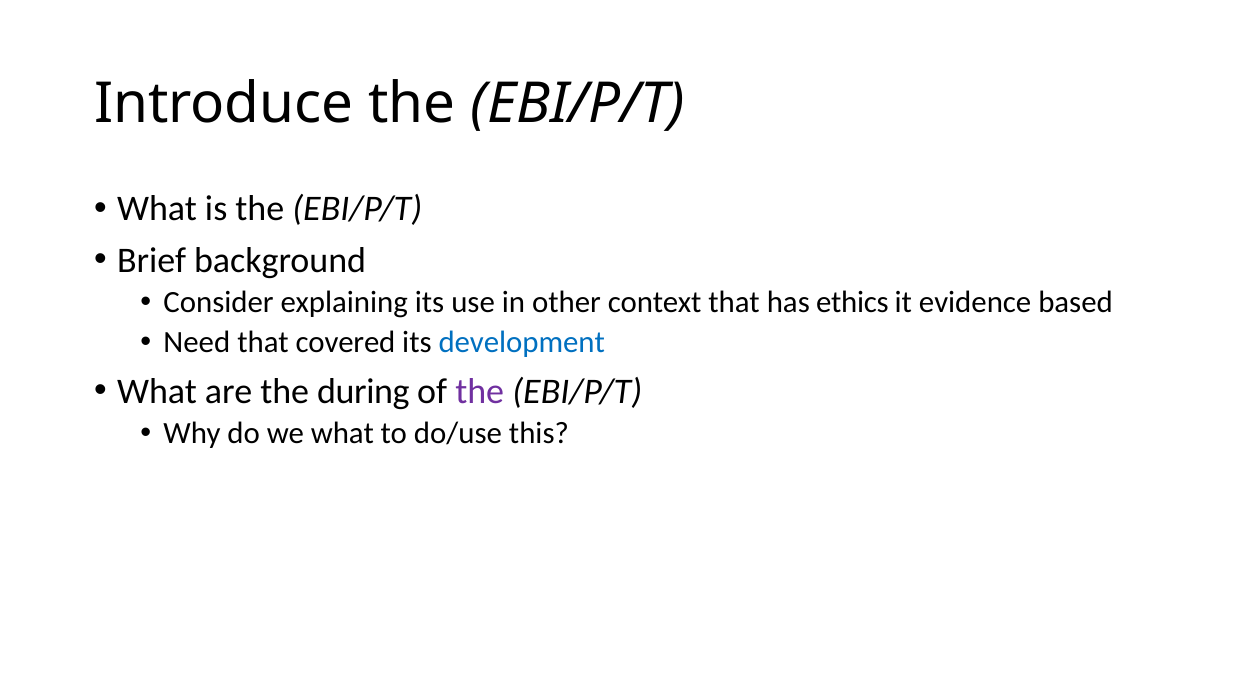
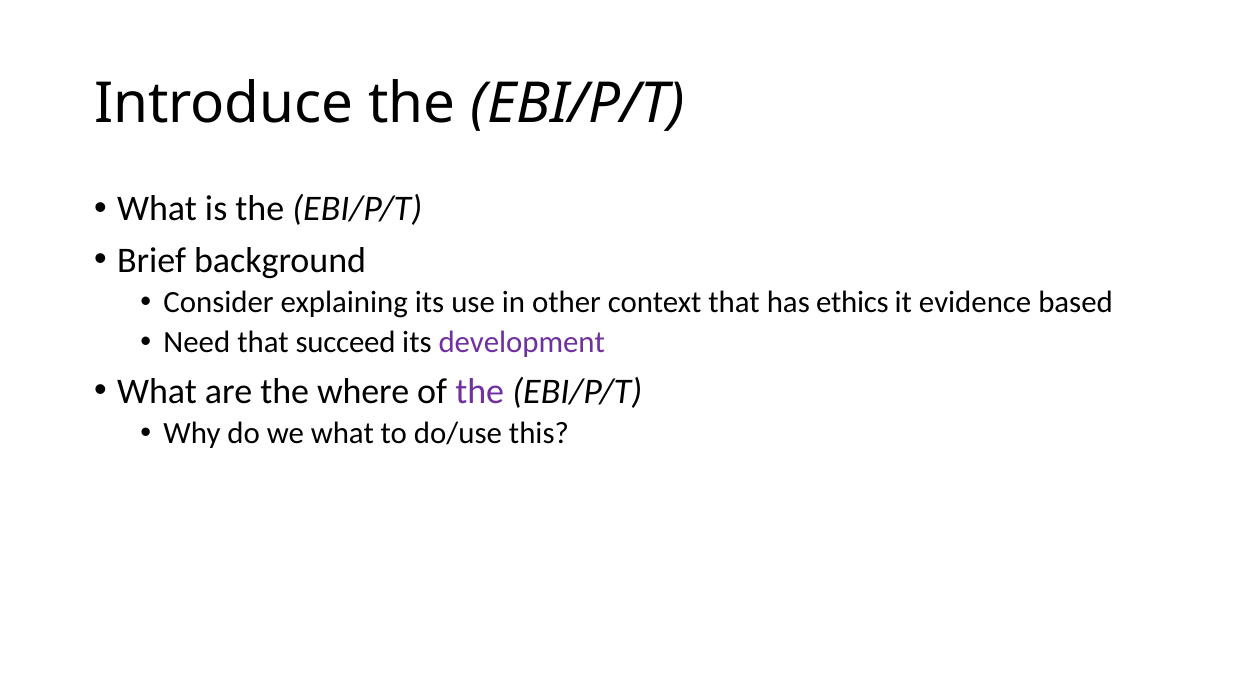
covered: covered -> succeed (346, 342)
development colour: blue -> purple (522, 342)
during: during -> where (363, 391)
